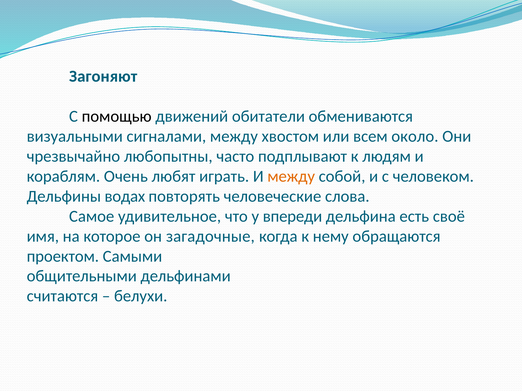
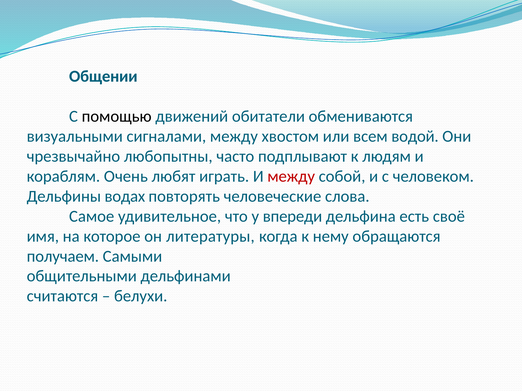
Загоняют: Загоняют -> Общении (103, 77)
около: около -> водой (415, 137)
между colour: orange -> red (291, 177)
загадочные: загадочные -> литературы (210, 237)
проектом: проектом -> получаем (63, 257)
